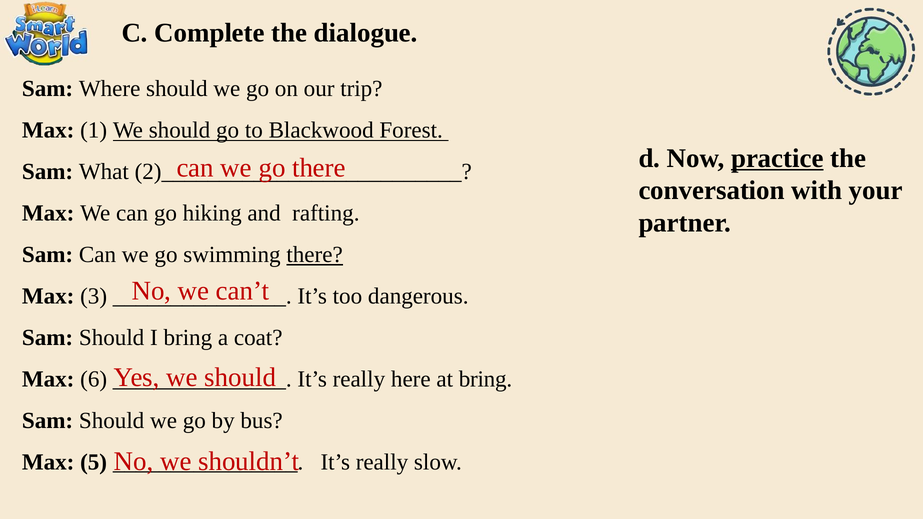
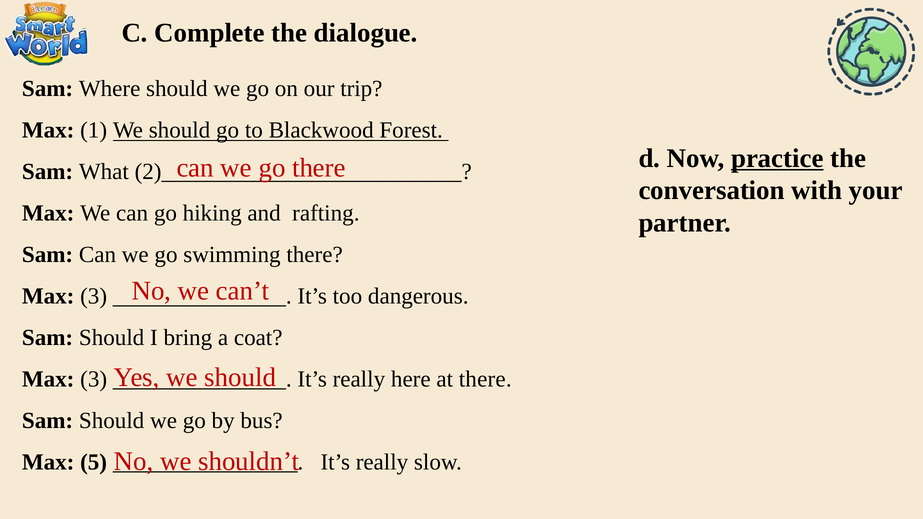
there underline: present -> none (315, 255)
6: 6 -> 3 (94, 379)
at bring: bring -> there (485, 379)
